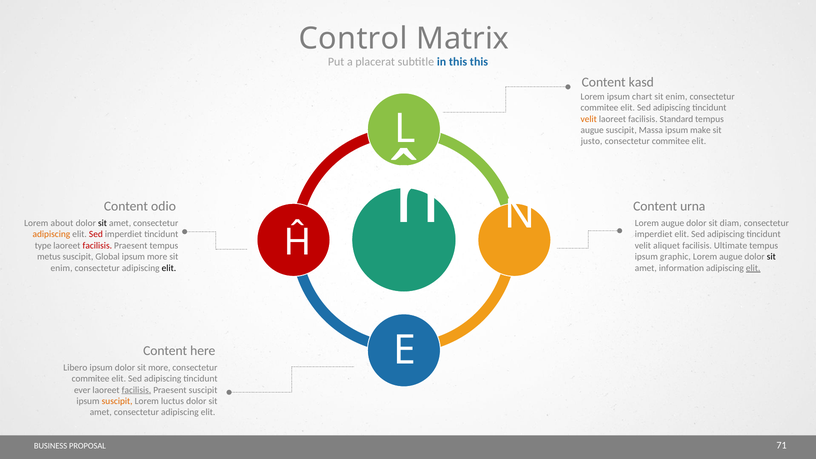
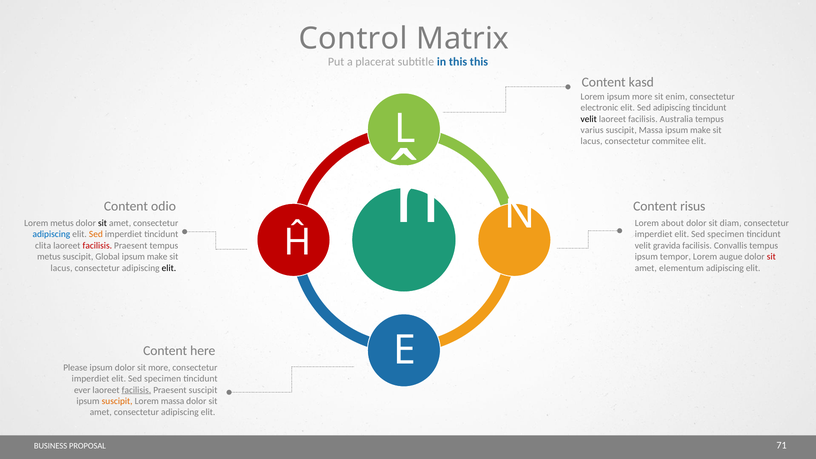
ipsum chart: chart -> more (642, 96)
commitee: commitee -> electronic (599, 108)
velit colour: orange -> black (589, 119)
Standard: Standard -> Australia (676, 119)
augue: augue -> varius (592, 130)
justo: justo -> lacus (592, 141)
urna: urna -> risus (693, 206)
Lorem about: about -> metus (62, 223)
augue: augue -> about (673, 223)
adipiscing colour: orange -> blue (51, 234)
Sed colour: red -> orange (96, 234)
adipiscing: adipiscing -> specimen (726, 234)
type: type -> clita (43, 246)
aliquet: aliquet -> gravida (667, 246)
Ultimate: Ultimate -> Convallis (731, 246)
more: more -> make (157, 257)
graphic: graphic -> tempor (675, 257)
sit colour: black -> red (771, 257)
enim: enim -> lacus (62, 268)
information: information -> elementum (681, 268)
elit underline: present -> none (753, 268)
Libero: Libero -> Please (75, 367)
commitee: commitee -> imperdiet (91, 379)
adipiscing: adipiscing -> specimen (163, 379)
Lorem luctus: luctus -> massa (173, 401)
